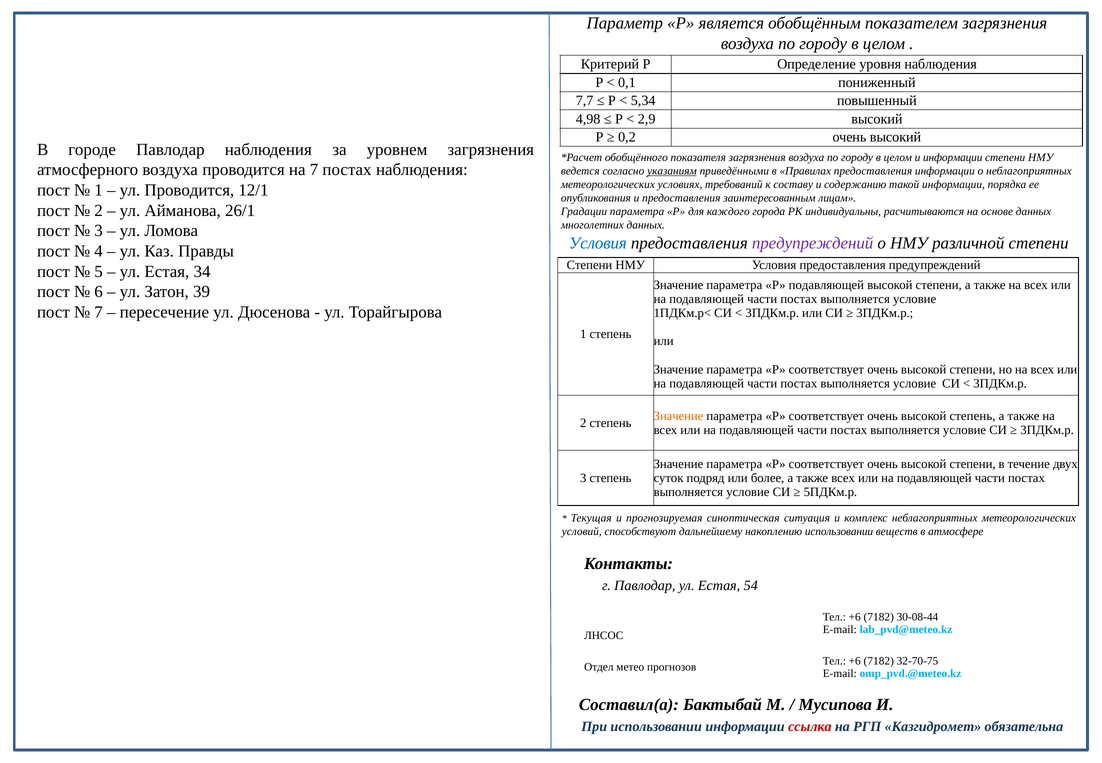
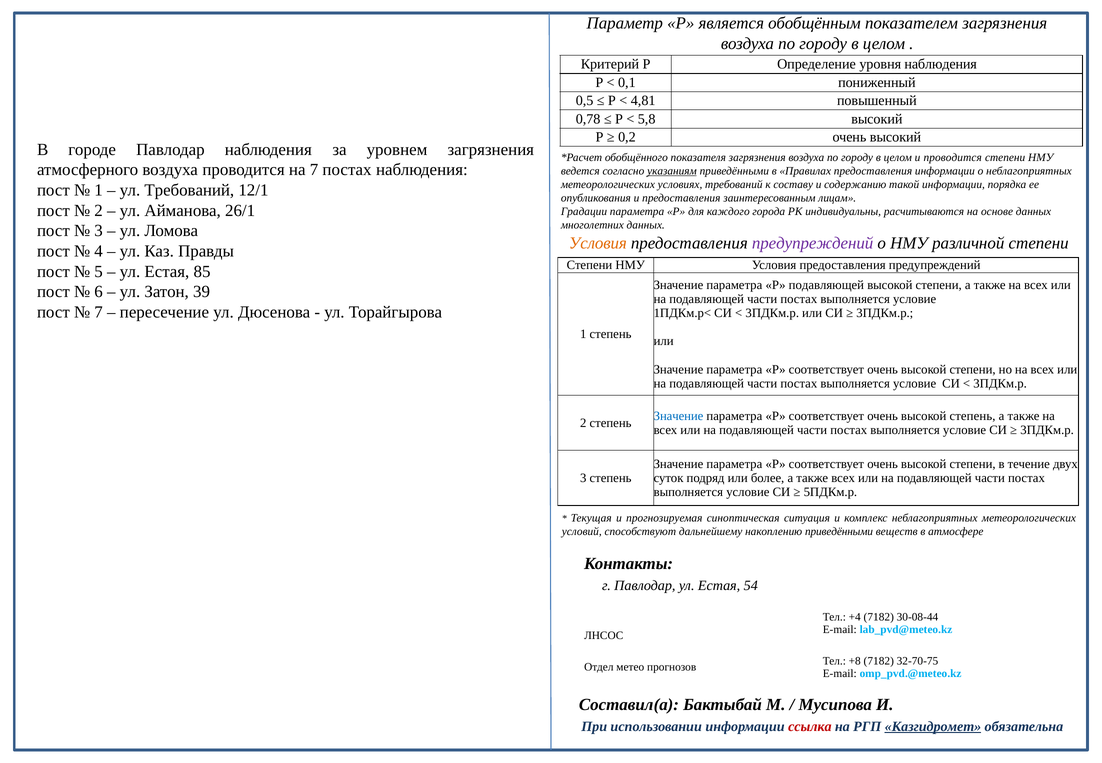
7,7: 7,7 -> 0,5 (585, 101)
5,34: 5,34 -> 4,81 (643, 101)
4,98: 4,98 -> 0,78 (588, 119)
2,9: 2,9 -> 5,8 (647, 119)
и информации: информации -> проводится (953, 157)
ул Проводится: Проводится -> Требований (189, 190)
Условия colour: blue -> orange (598, 243)
34: 34 -> 85 (202, 272)
Значение colour: orange -> blue (679, 416)
накоплению использовании: использовании -> приведёнными (839, 531)
+6: +6 -> +4 (855, 617)
+6: +6 -> +8 (855, 661)
Казгидромет underline: none -> present (933, 726)
